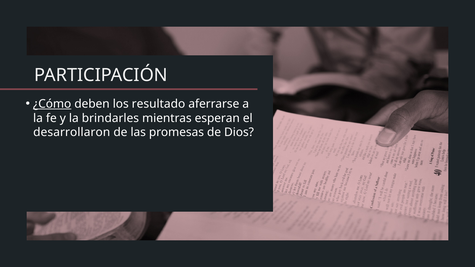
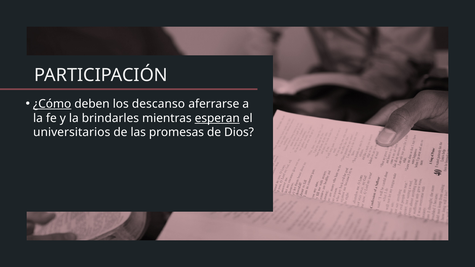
resultado: resultado -> descanso (158, 104)
esperan underline: none -> present (217, 118)
desarrollaron: desarrollaron -> universitarios (72, 132)
